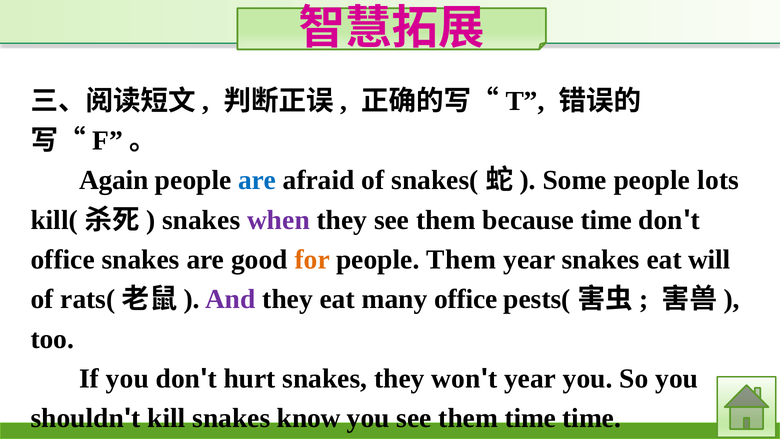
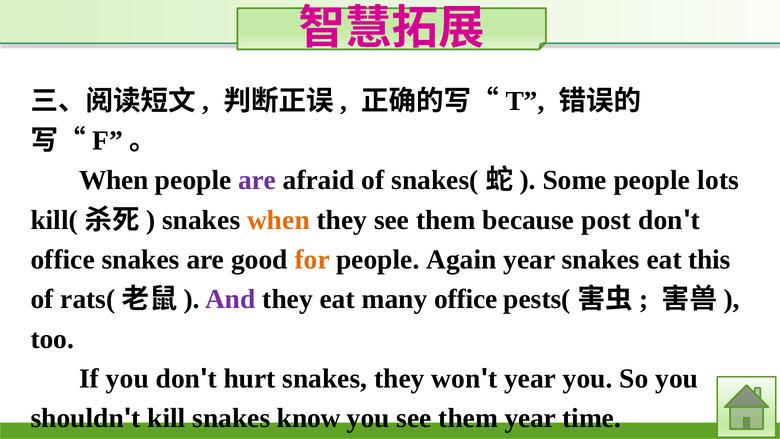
Again: Again -> When (114, 180)
are colour: blue -> purple (257, 180)
when colour: purple -> orange (278, 220)
because time: time -> post (606, 220)
people Them: Them -> Again (461, 259)
will: will -> this (709, 259)
them time: time -> year (530, 418)
